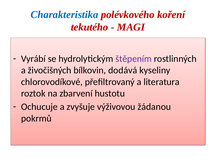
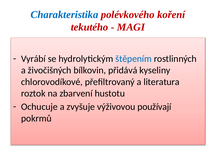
štěpením colour: purple -> blue (134, 59)
dodává: dodává -> přidává (123, 70)
žádanou: žádanou -> používají (154, 107)
